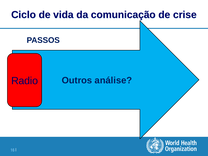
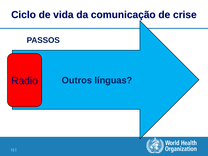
análise: análise -> línguas (113, 80)
